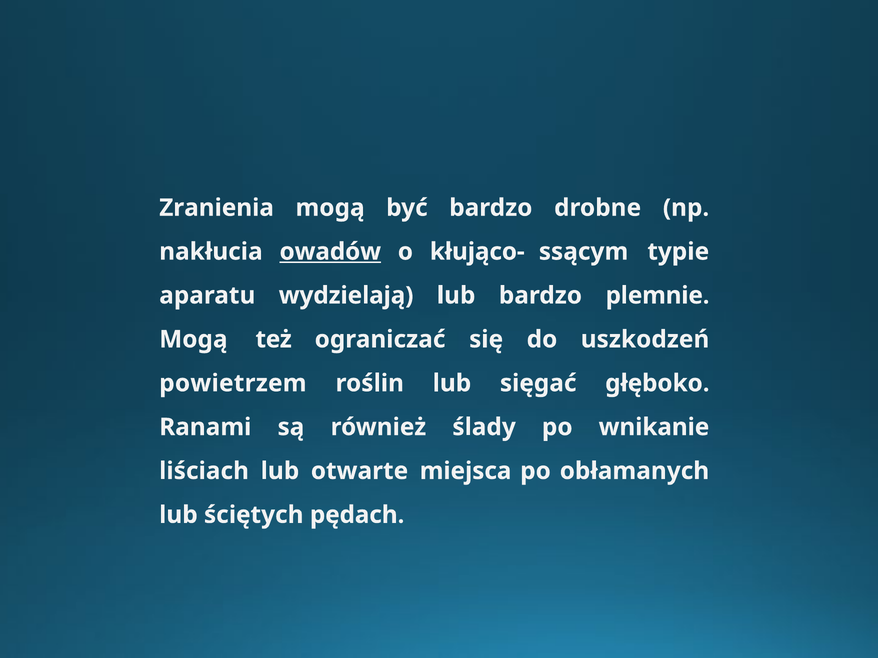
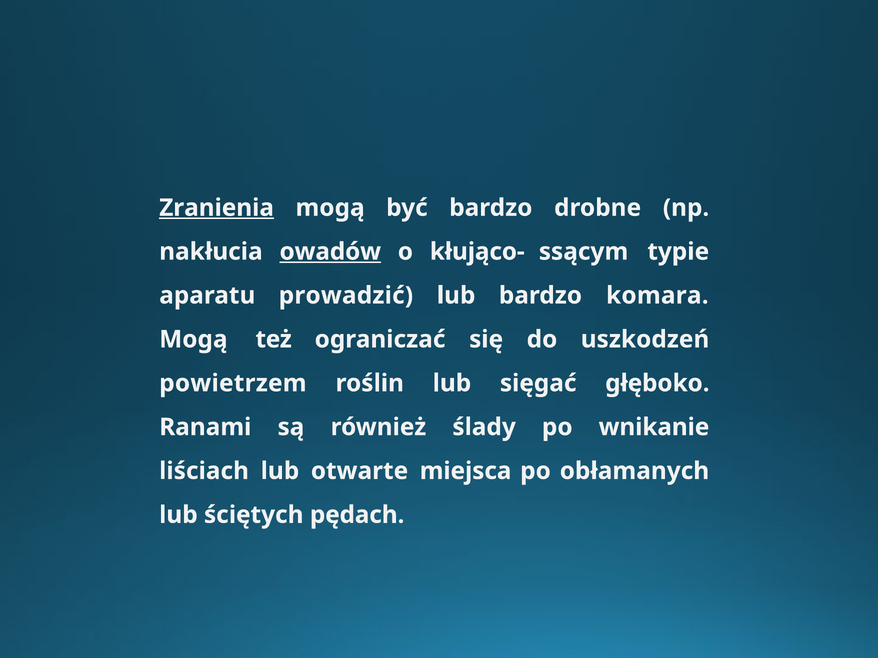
Zranienia underline: none -> present (217, 208)
wydzielają: wydzielają -> prowadzić (346, 296)
plemnie: plemnie -> komara (657, 296)
